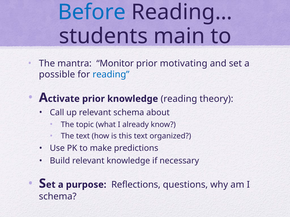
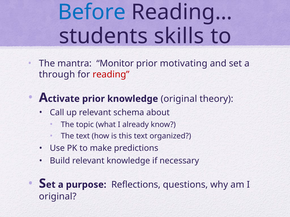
main: main -> skills (179, 36)
possible: possible -> through (57, 75)
reading colour: blue -> red (111, 75)
knowledge reading: reading -> original (179, 99)
schema: schema -> original (58, 197)
